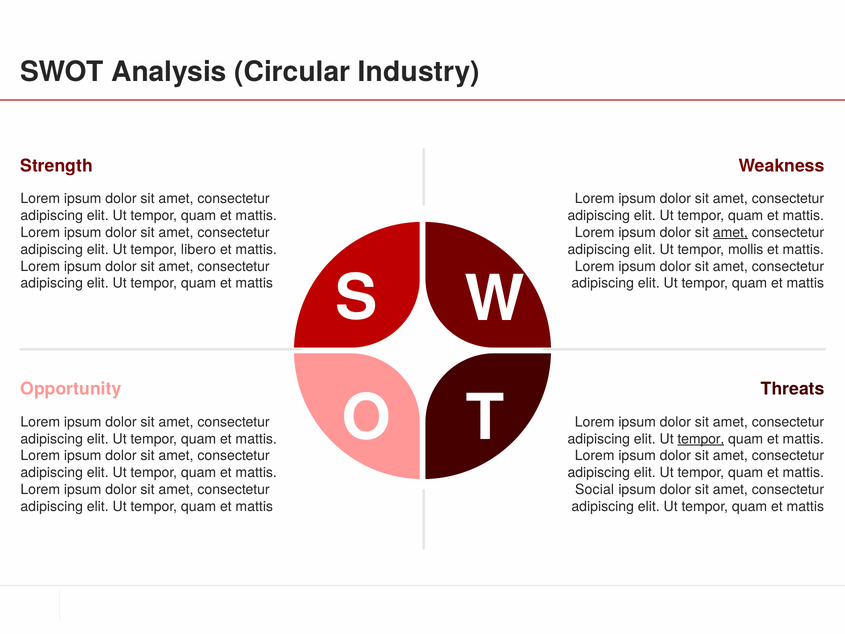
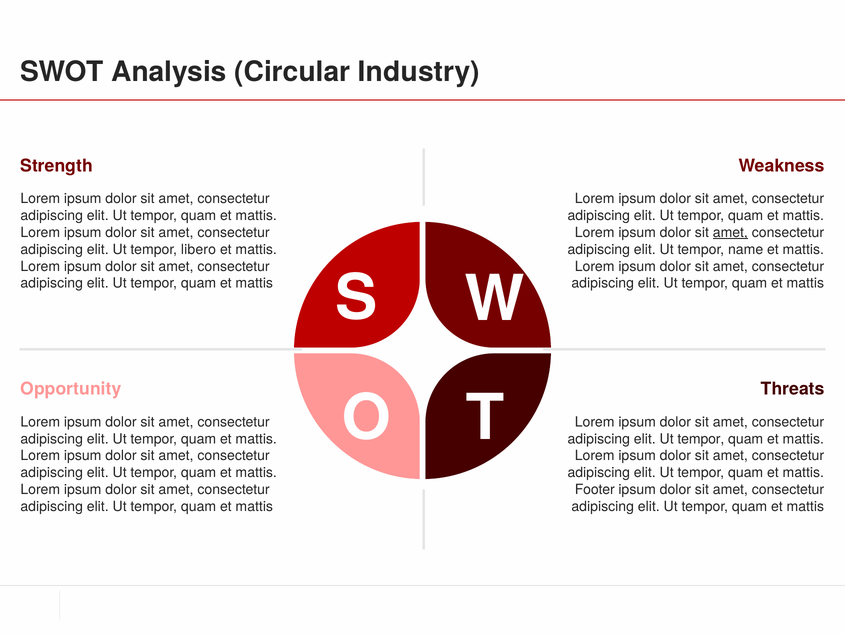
mollis: mollis -> name (746, 249)
tempor underline: present -> none (701, 439)
Social: Social -> Footer (595, 489)
